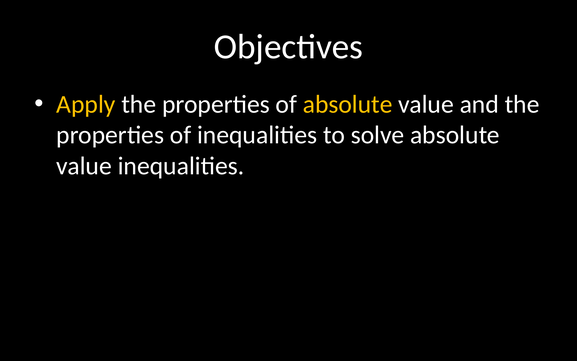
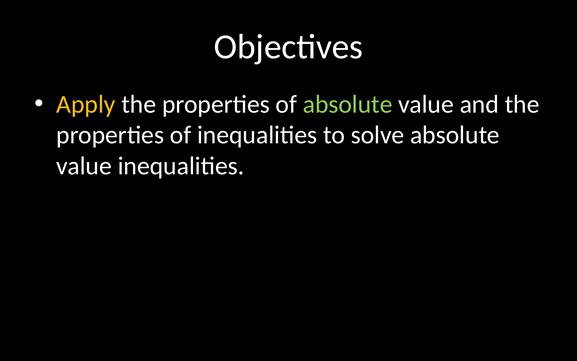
absolute colour: yellow -> light green (348, 104)
